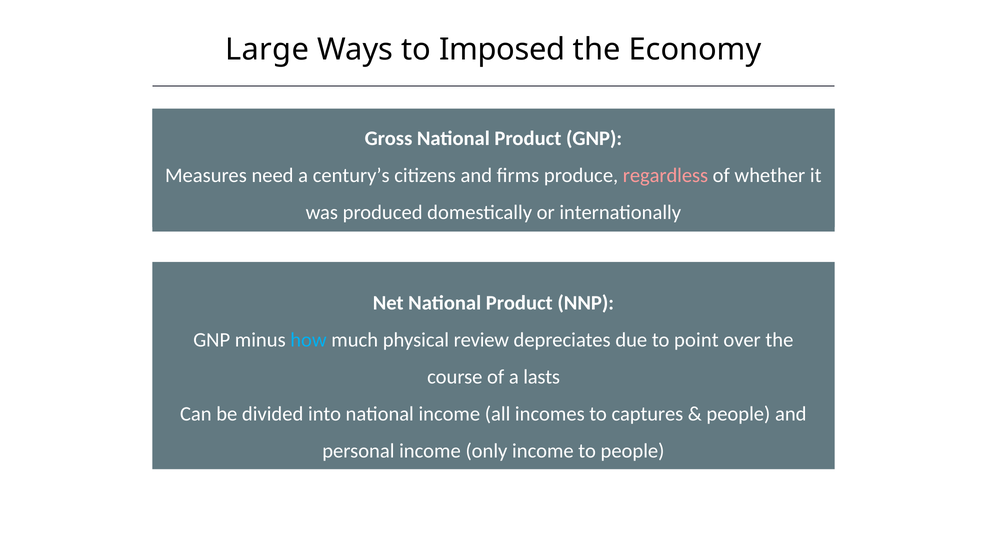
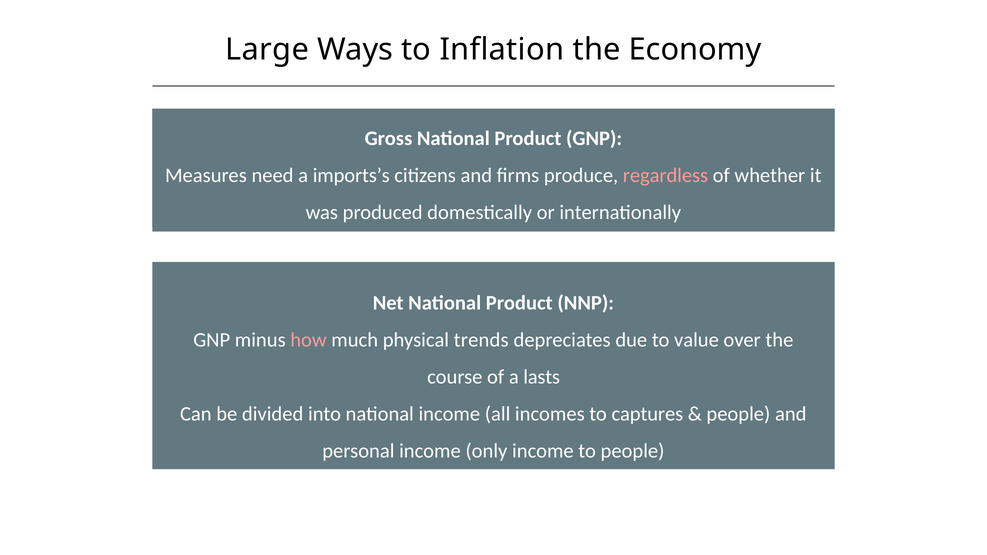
Imposed: Imposed -> Inflation (502, 50)
century’s: century’s -> imports’s (351, 176)
how colour: light blue -> pink (308, 340)
review: review -> trends (481, 340)
point: point -> value (696, 340)
